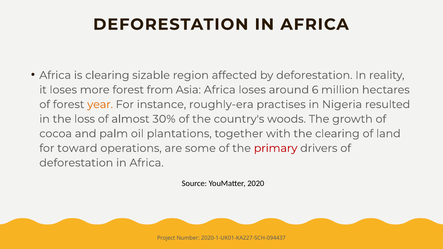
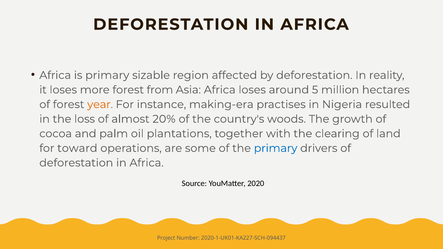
is clearing: clearing -> primary (107, 75)
6: 6 -> 5 (315, 90)
roughly-era: roughly-era -> making-era (221, 104)
30%: 30% -> 20% (164, 119)
primary colour: red -> blue (276, 148)
